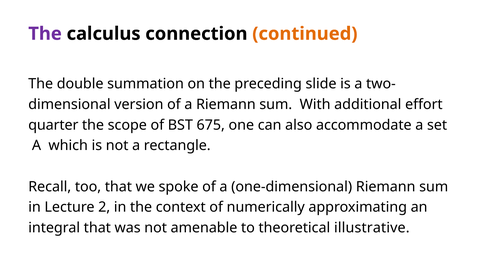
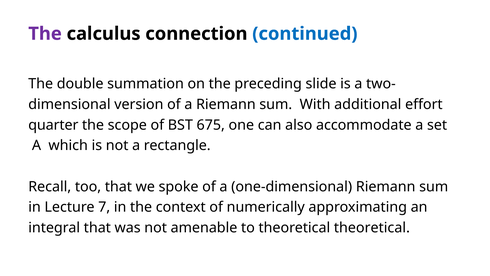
continued colour: orange -> blue (305, 34)
2: 2 -> 7 (104, 207)
theoretical illustrative: illustrative -> theoretical (372, 227)
